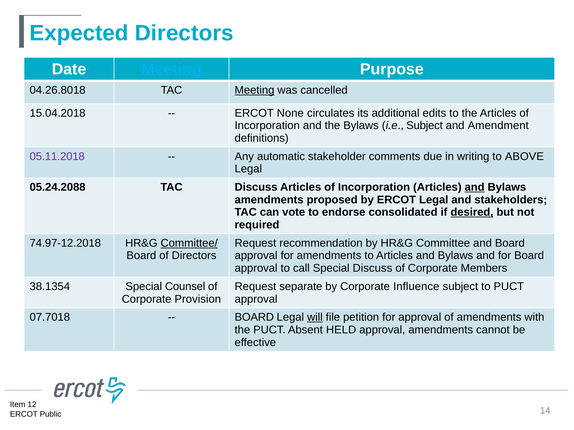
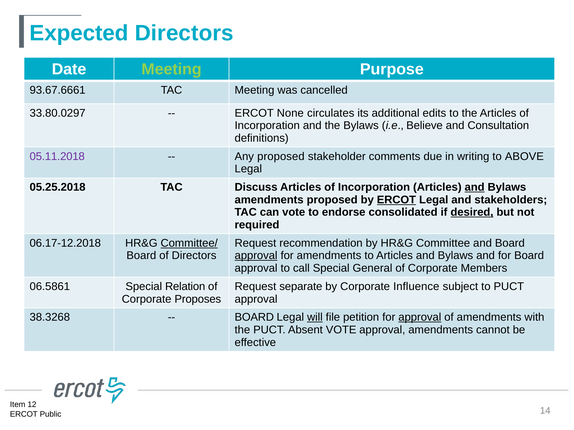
Meeting colour: light blue -> light green (172, 69)
04.26.8018: 04.26.8018 -> 93.67.6661 (58, 90)
Meeting underline: present -> none (255, 90)
15.04.2018: 15.04.2018 -> 33.80.0297 (58, 113)
i.e Subject: Subject -> Believe (424, 126)
Amendment: Amendment -> Consultation (498, 126)
Any automatic: automatic -> proposed (281, 157)
05.24.2088: 05.24.2088 -> 05.25.2018 (58, 187)
ERCOT underline: none -> present (396, 200)
74.97-12.2018: 74.97-12.2018 -> 06.17-12.2018 (65, 243)
approval underline: none -> present (256, 256)
Special Discuss: Discuss -> General (372, 268)
38.1354: 38.1354 -> 06.5861 (50, 287)
Counsel: Counsel -> Relation (185, 287)
Provision: Provision -> Proposes (198, 299)
07.7018: 07.7018 -> 38.3268 (50, 318)
approval underline: none -> present (420, 318)
Absent HELD: HELD -> VOTE (341, 330)
